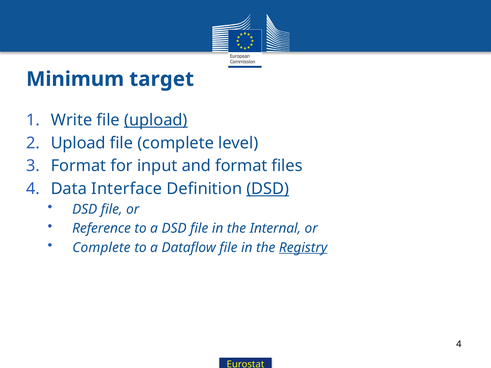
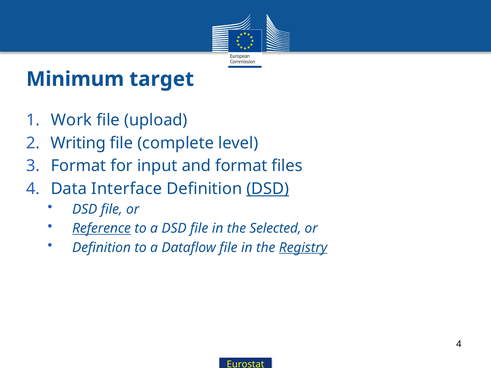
Write: Write -> Work (71, 120)
upload underline: present -> none (156, 120)
Upload: Upload -> Writing (78, 143)
Reference underline: none -> present (102, 229)
Internal: Internal -> Selected (275, 229)
Complete: Complete -> Definition (102, 248)
